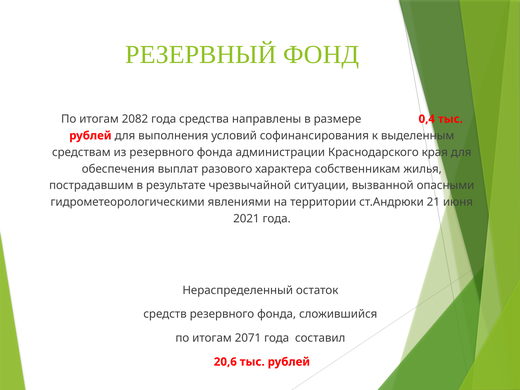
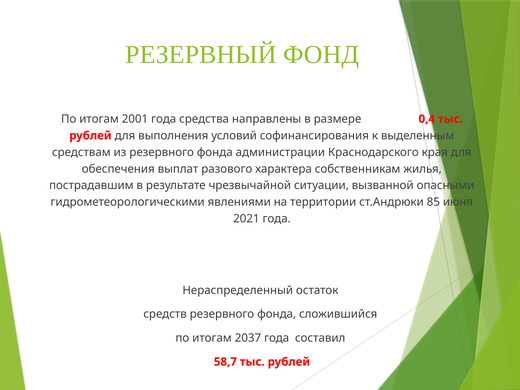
2082: 2082 -> 2001 (135, 119)
21: 21 -> 85 (433, 202)
2071: 2071 -> 2037 (248, 338)
20,6: 20,6 -> 58,7 (225, 362)
